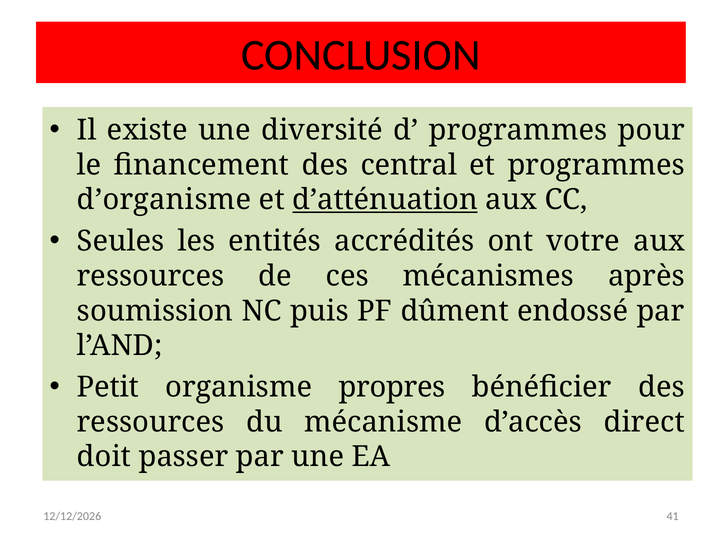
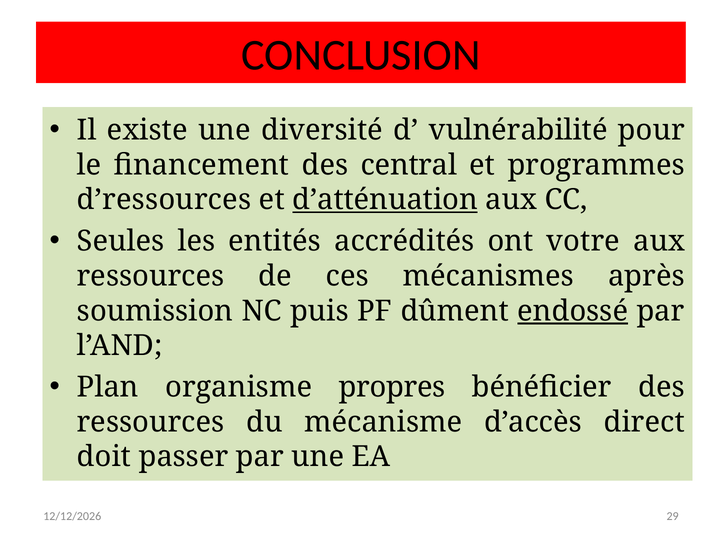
d programmes: programmes -> vulnérabilité (518, 130)
d’organisme: d’organisme -> d’ressources (164, 200)
endossé underline: none -> present (573, 311)
Petit: Petit -> Plan (108, 387)
41: 41 -> 29 (673, 517)
